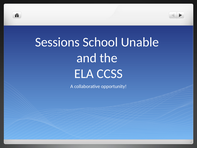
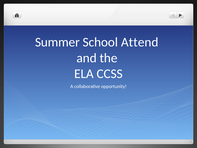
Sessions: Sessions -> Summer (57, 42)
Unable: Unable -> Attend (140, 42)
